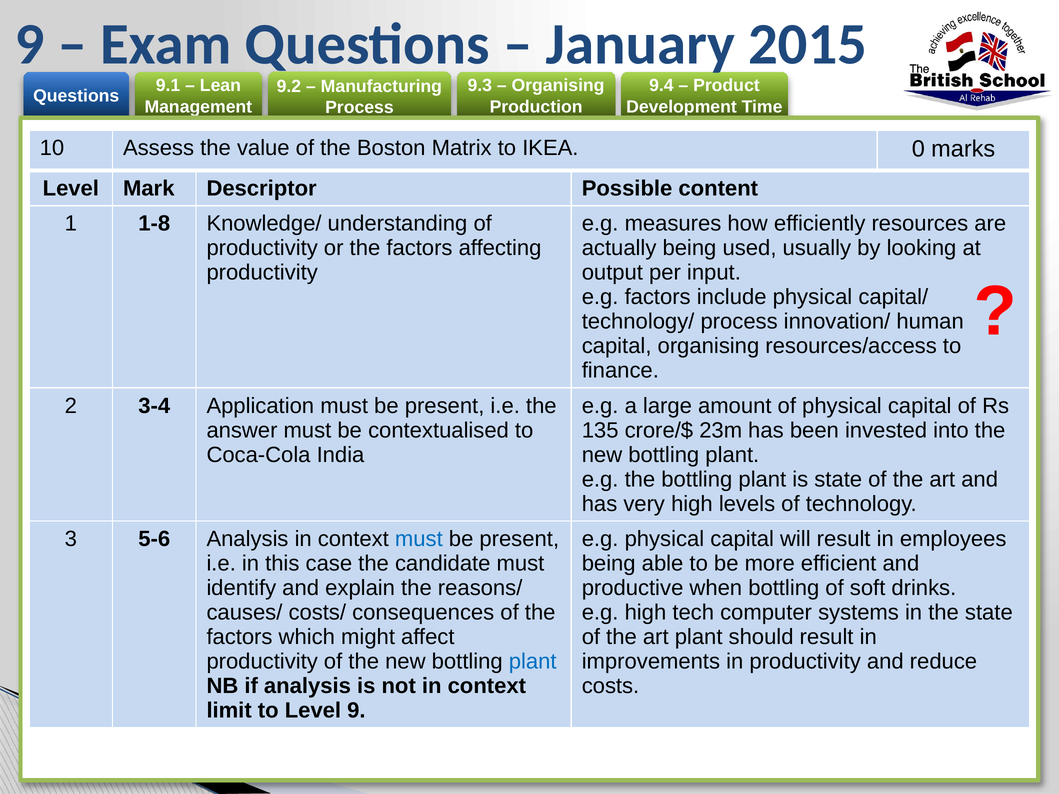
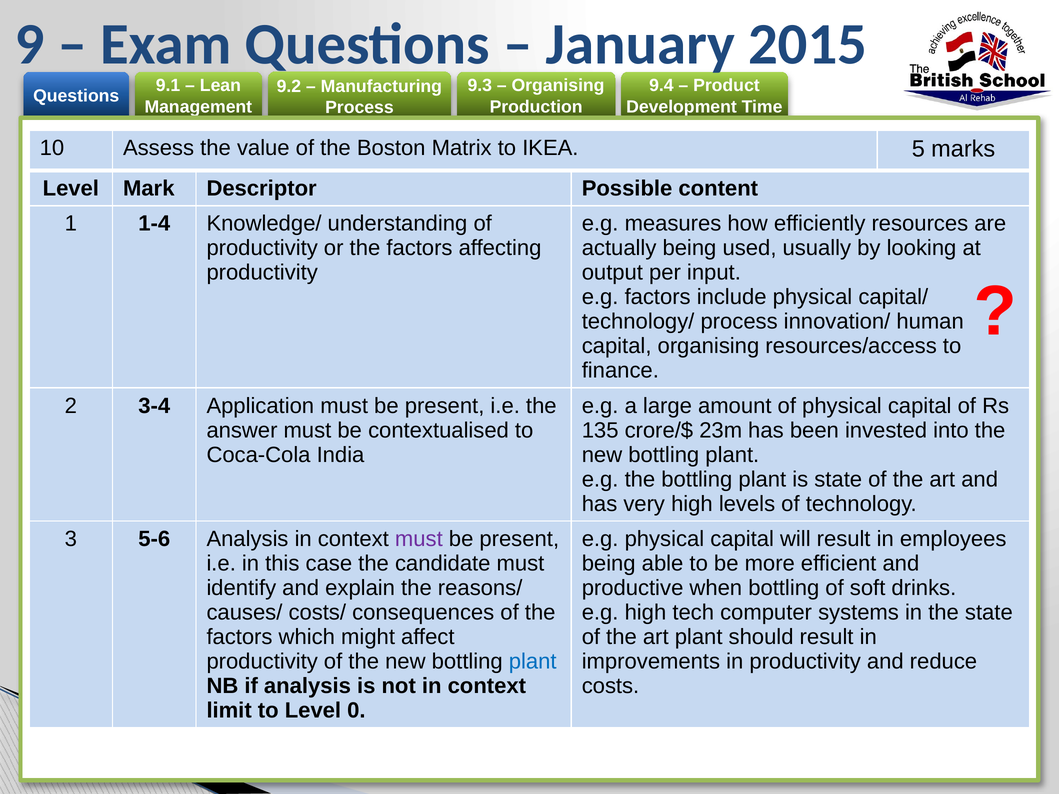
0: 0 -> 5 (918, 149)
1-8: 1-8 -> 1-4 (154, 224)
must colour: blue -> purple (419, 539)
Level 9: 9 -> 0 (356, 711)
